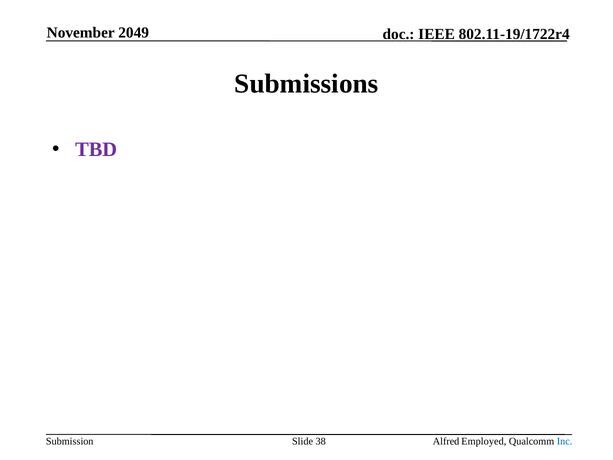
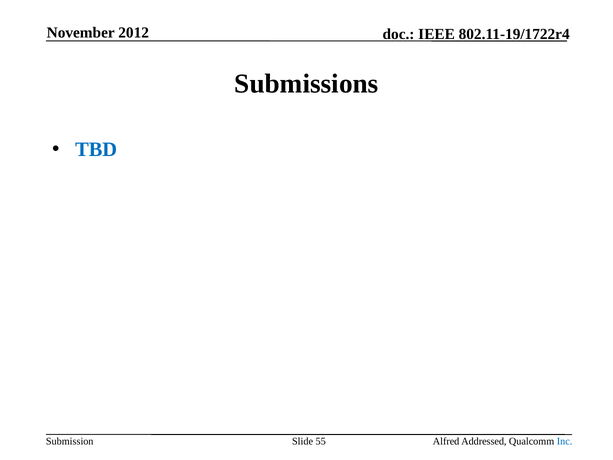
2049: 2049 -> 2012 (134, 32)
TBD colour: purple -> blue (96, 150)
38: 38 -> 55 (321, 441)
Employed: Employed -> Addressed (484, 441)
